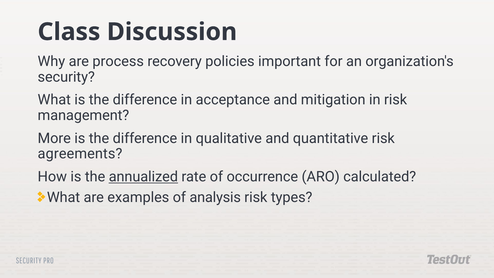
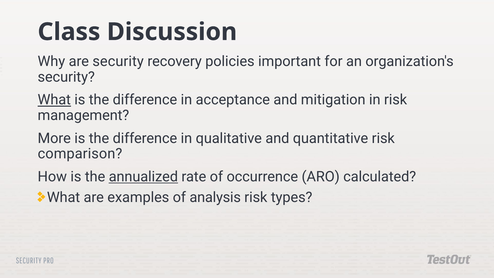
are process: process -> security (118, 61)
What underline: none -> present (54, 100)
agreements: agreements -> comparison (80, 154)
